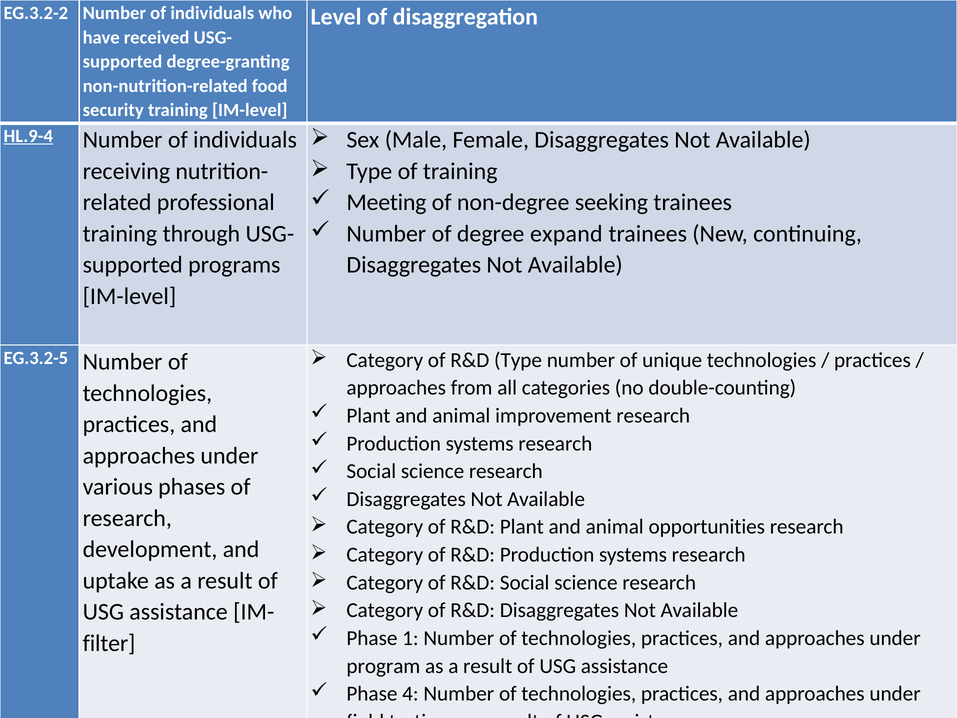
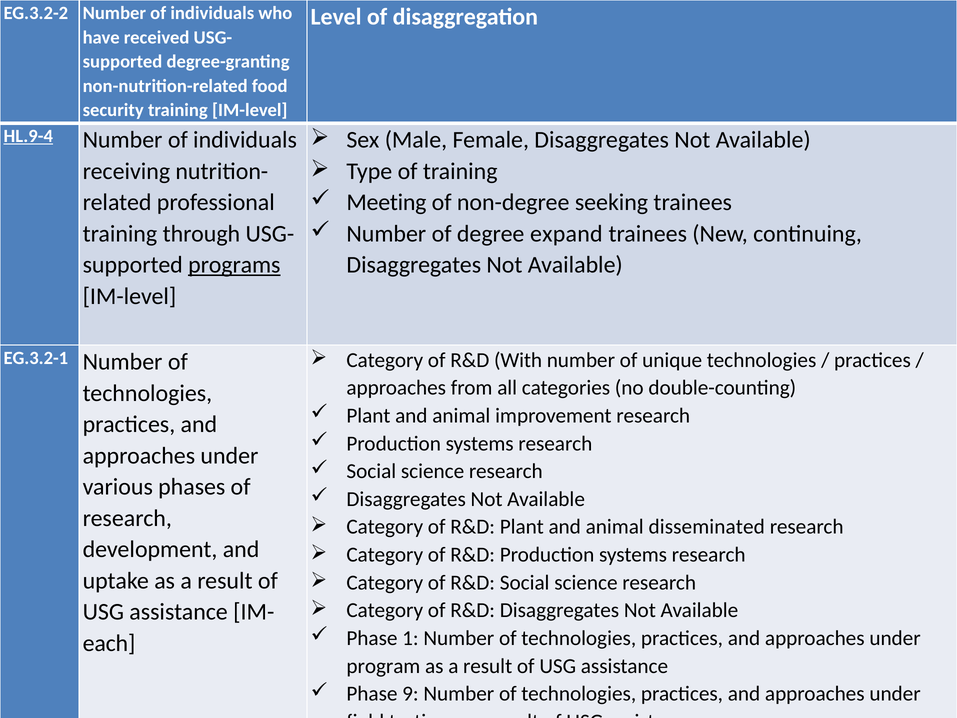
programs underline: none -> present (234, 265)
R&D Type: Type -> With (518, 360)
EG.3.2-5: EG.3.2-5 -> EG.3.2-1 (36, 358)
opportunities: opportunities -> disseminated (707, 527)
filter: filter -> each (109, 643)
4: 4 -> 9 (410, 694)
